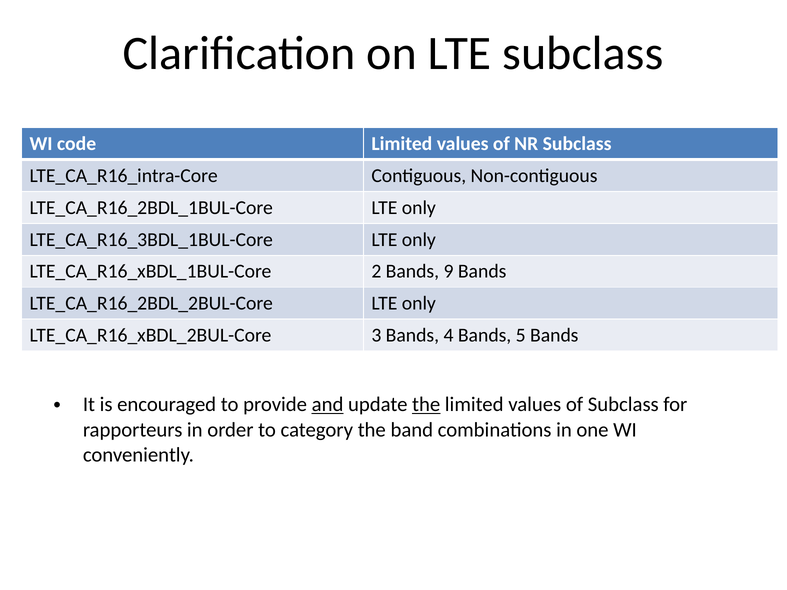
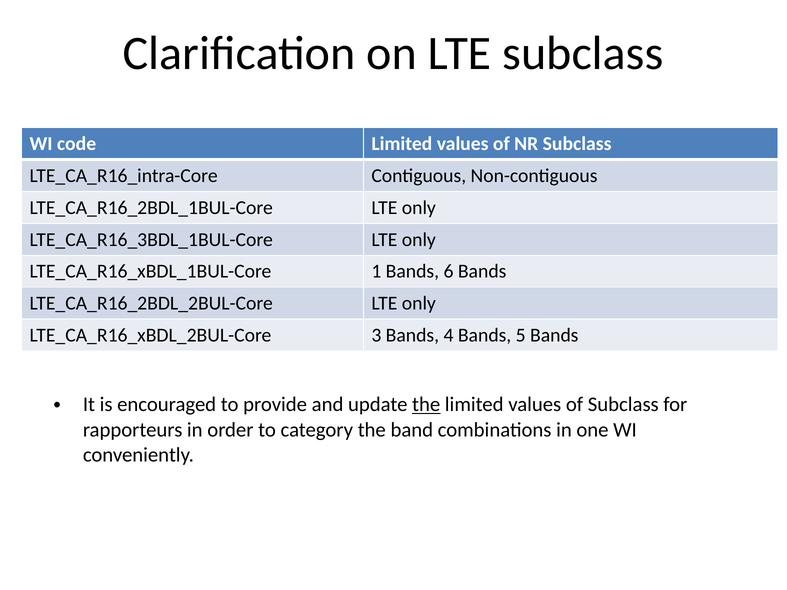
2: 2 -> 1 (376, 272)
9: 9 -> 6 (449, 272)
and underline: present -> none (328, 405)
